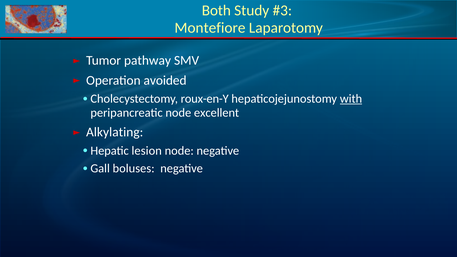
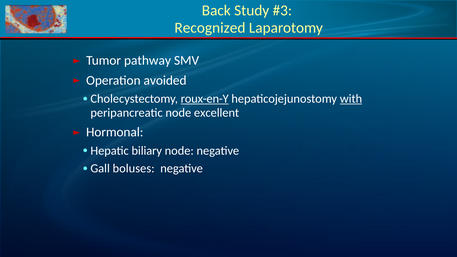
Both: Both -> Back (216, 11)
Montefiore: Montefiore -> Recognized (210, 28)
roux-en-Y underline: none -> present (205, 99)
Alkylating: Alkylating -> Hormonal (115, 132)
lesion: lesion -> biliary (147, 151)
